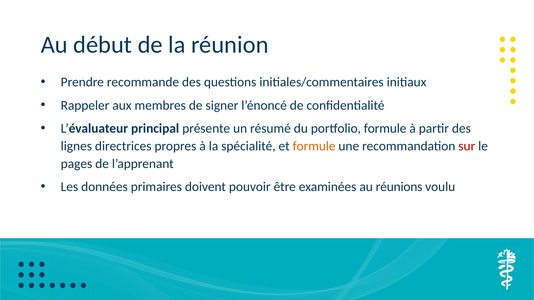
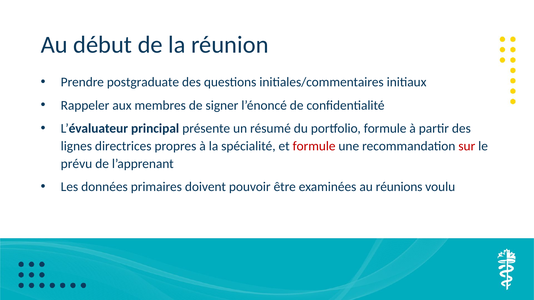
recommande: recommande -> postgraduate (143, 82)
formule colour: orange -> red (314, 146)
pages: pages -> prévu (76, 164)
